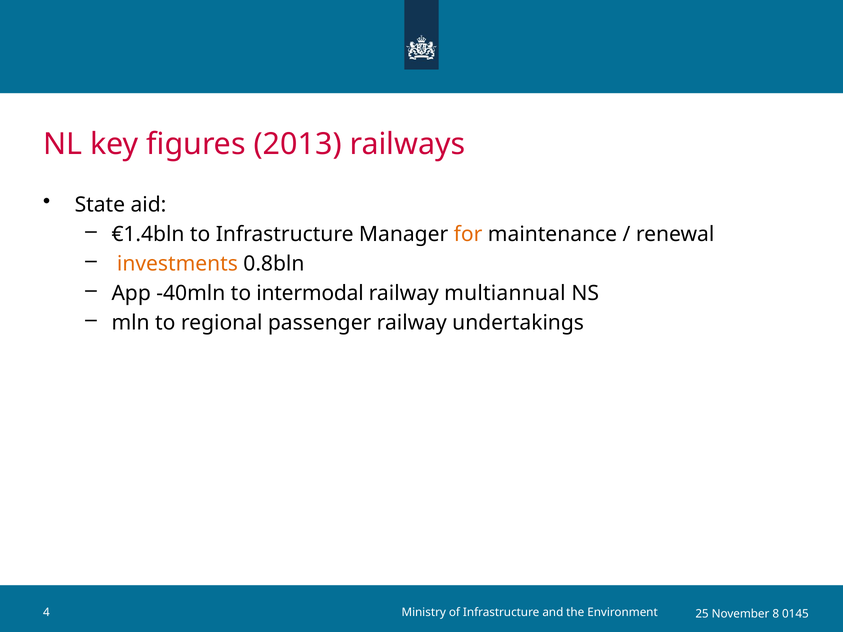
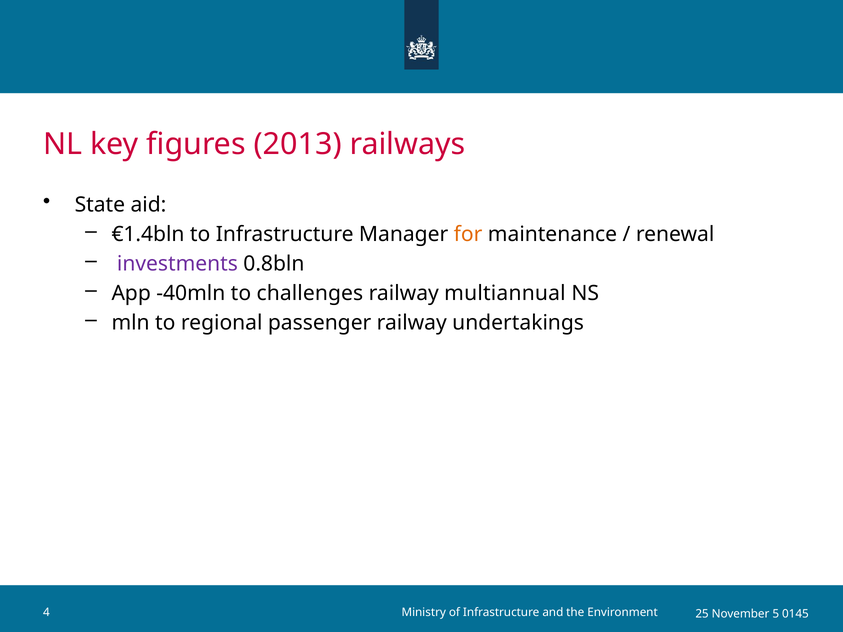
investments colour: orange -> purple (177, 264)
intermodal: intermodal -> challenges (310, 293)
8: 8 -> 5 (776, 614)
